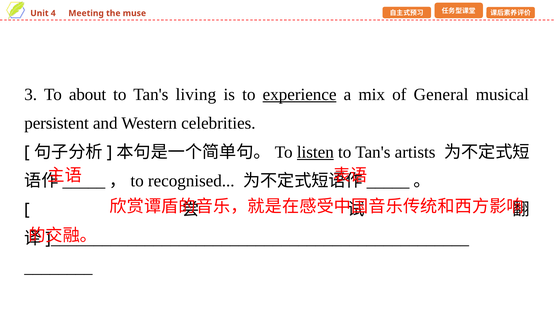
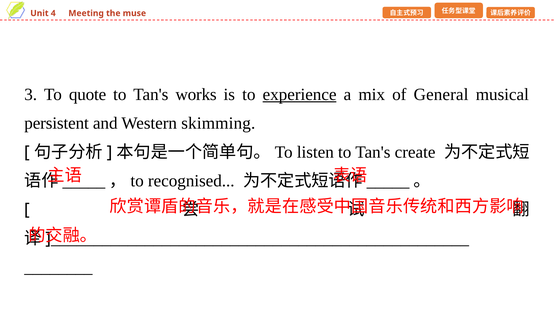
about: about -> quote (88, 94)
living: living -> works (196, 94)
celebrities: celebrities -> skimming (218, 123)
listen underline: present -> none (315, 152)
artists: artists -> create (415, 152)
